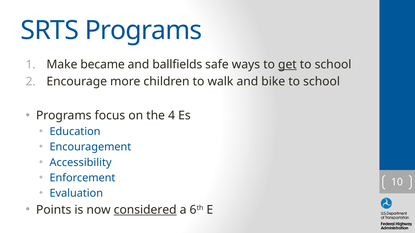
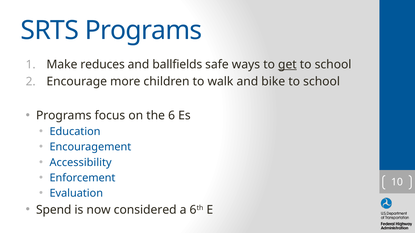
became: became -> reduces (103, 65)
4: 4 -> 6 (172, 116)
Points: Points -> Spend (54, 210)
considered underline: present -> none (145, 210)
